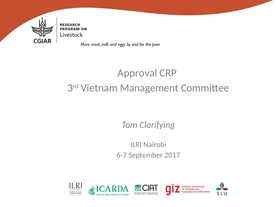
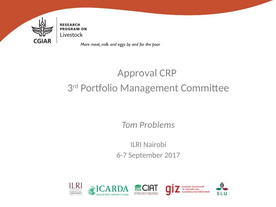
Vietnam: Vietnam -> Portfolio (99, 88)
Clarifying: Clarifying -> Problems (157, 125)
